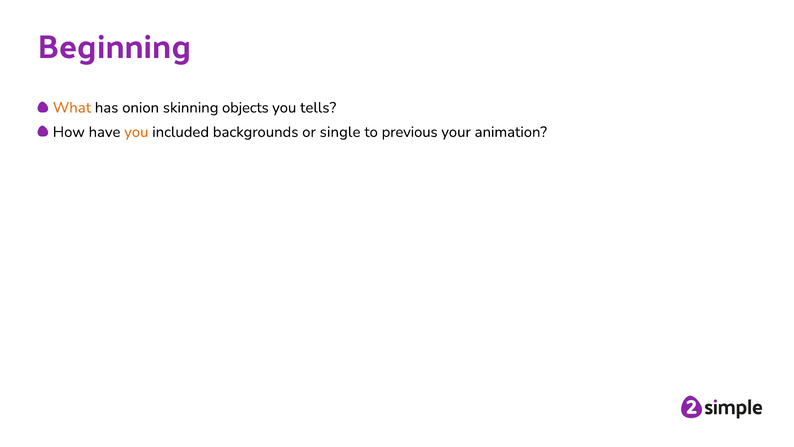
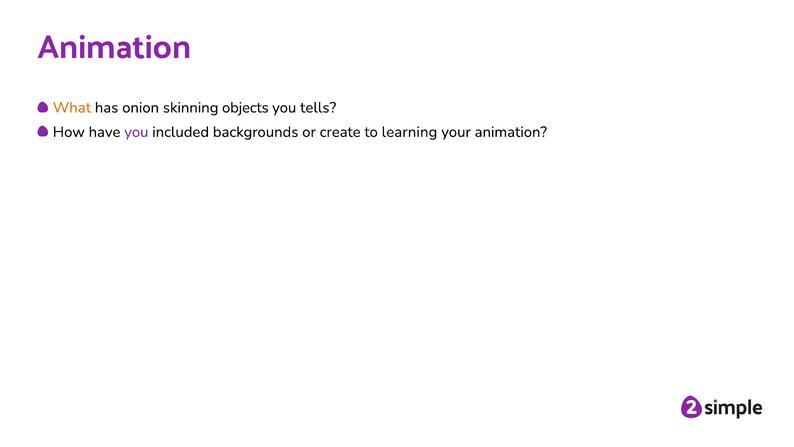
Beginning: Beginning -> Animation (115, 47)
you colour: orange -> purple (136, 132)
single: single -> create (340, 132)
previous: previous -> learning (409, 132)
